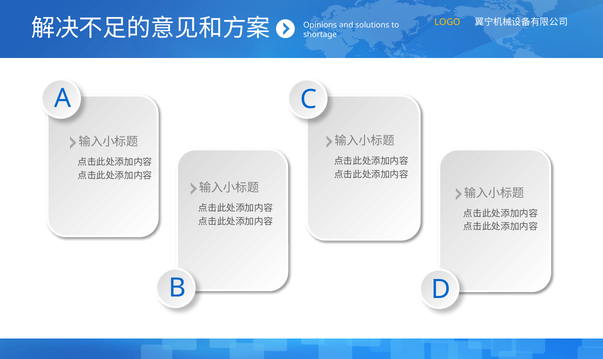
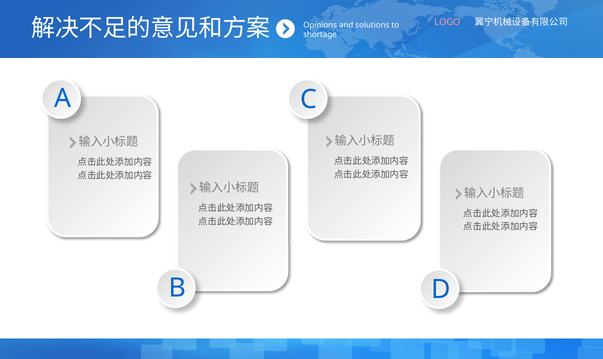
LOGO colour: yellow -> pink (447, 22)
